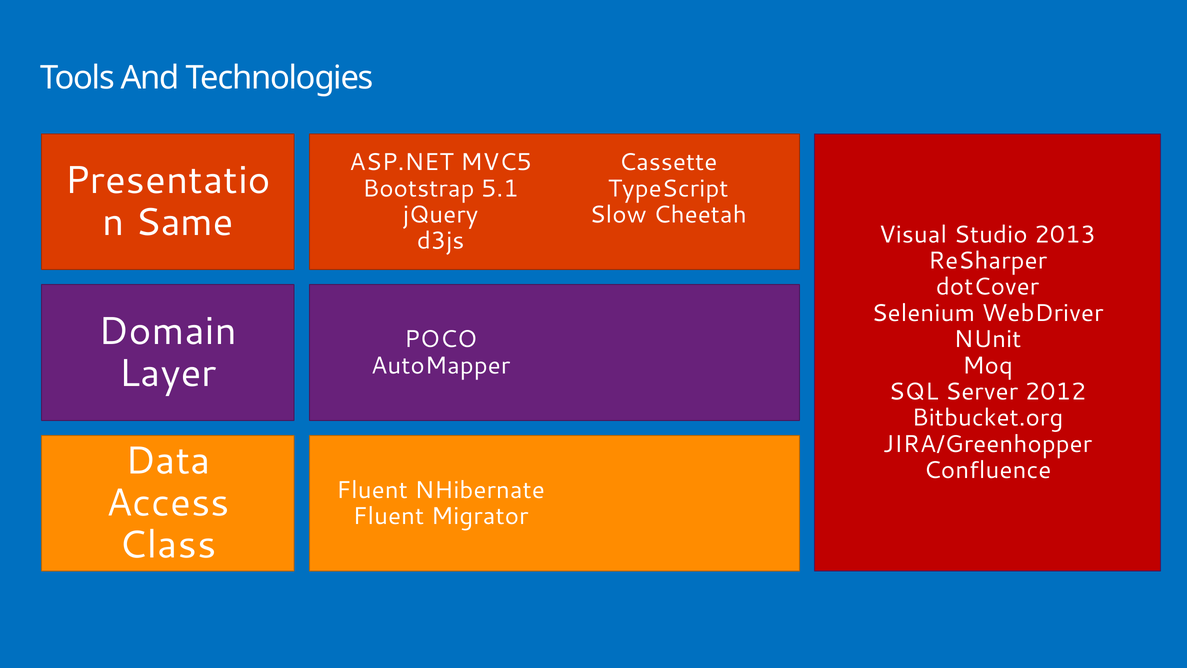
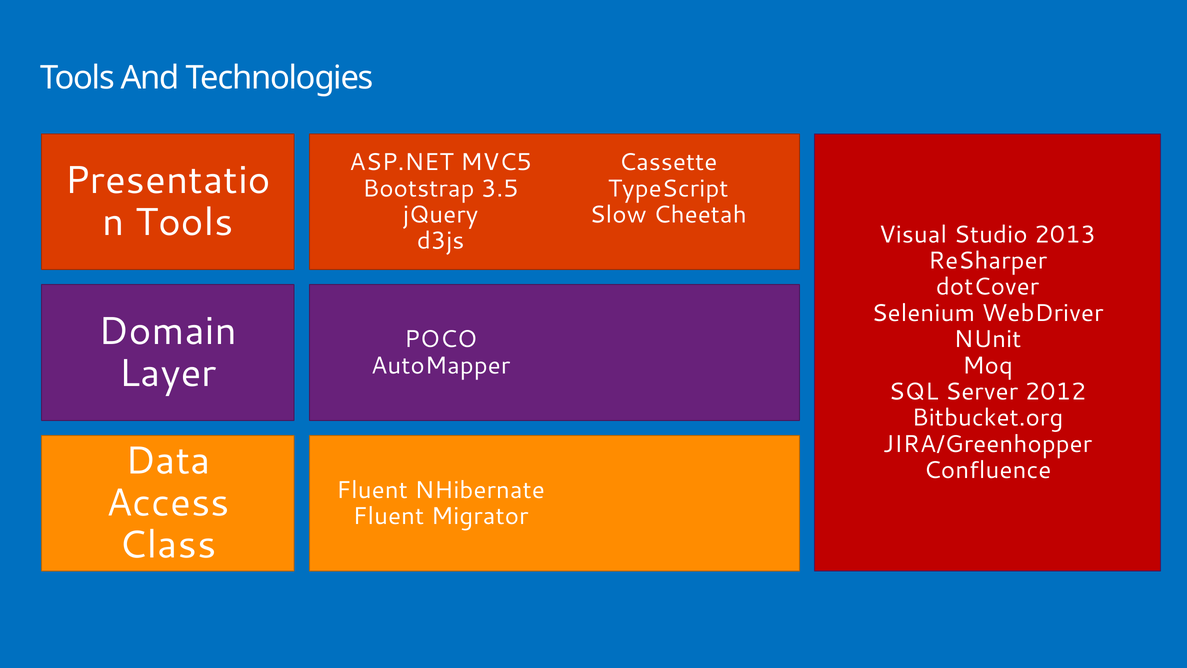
5.1: 5.1 -> 3.5 (500, 188)
Same: Same -> Tools (184, 222)
